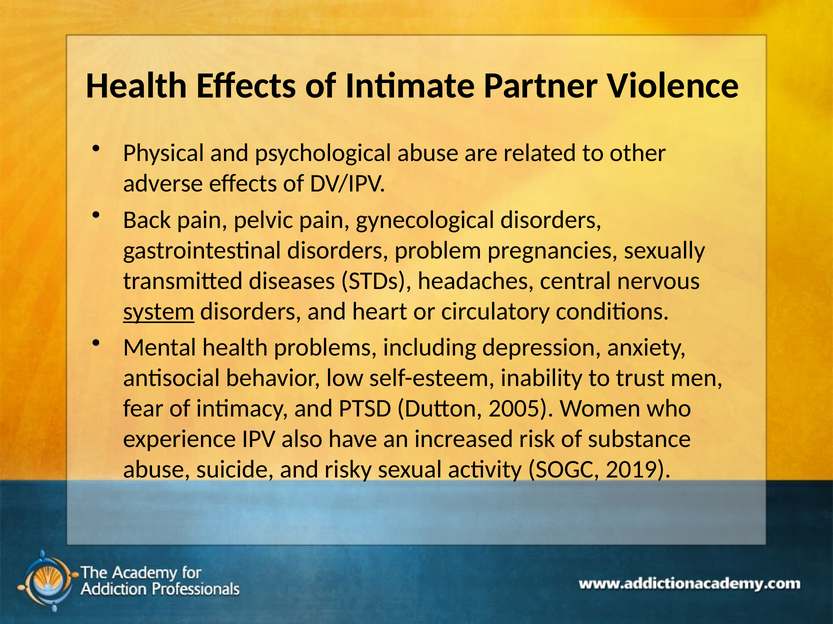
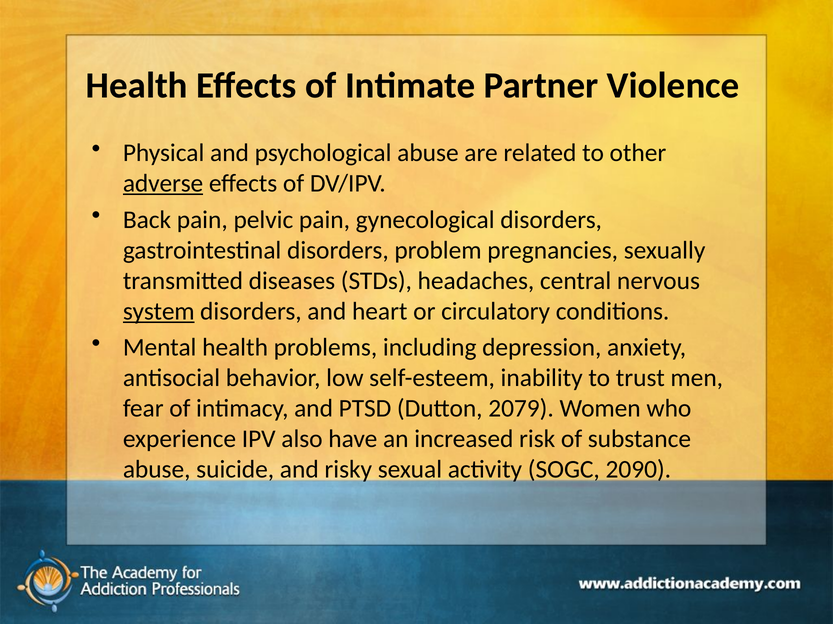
adverse underline: none -> present (163, 184)
2005: 2005 -> 2079 (521, 409)
2019: 2019 -> 2090 (638, 470)
